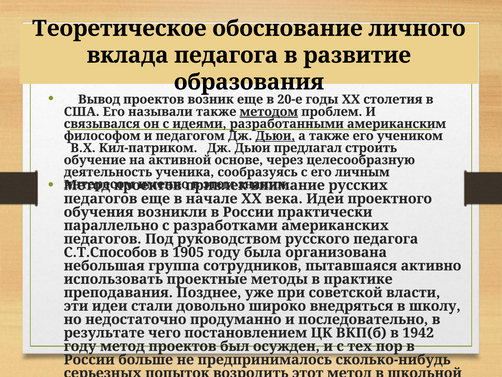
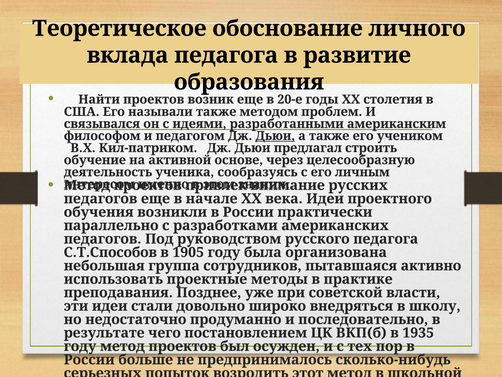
Вывод: Вывод -> Найти (99, 99)
методом underline: present -> none (269, 112)
1942: 1942 -> 1935 (418, 332)
